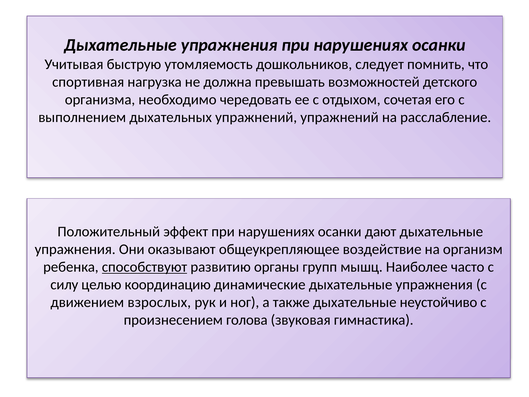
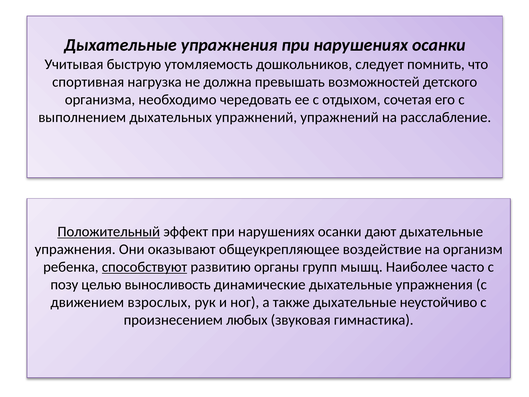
Положительный underline: none -> present (109, 231)
силу: силу -> позу (64, 284)
координацию: координацию -> выносливость (168, 284)
голова: голова -> любых (247, 320)
